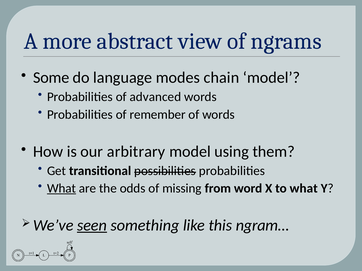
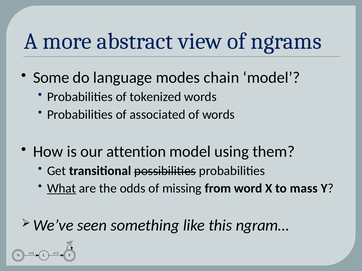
advanced: advanced -> tokenized (155, 97)
remember: remember -> associated (158, 115)
arbitrary: arbitrary -> attention (136, 152)
to what: what -> mass (304, 189)
seen underline: present -> none (92, 226)
